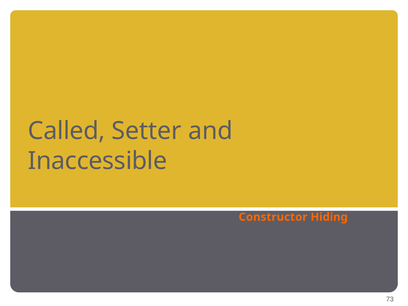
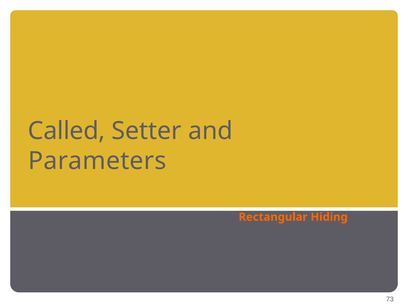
Inaccessible: Inaccessible -> Parameters (97, 161)
Constructor: Constructor -> Rectangular (273, 217)
